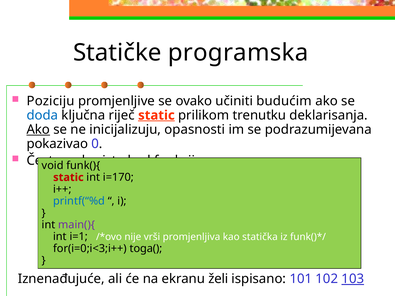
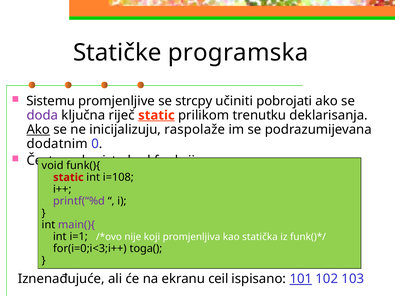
Poziciju: Poziciju -> Sistemu (51, 101)
ovako: ovako -> strcpy (194, 101)
budućim: budućim -> pobrojati (284, 101)
doda colour: blue -> purple (42, 115)
opasnosti: opasnosti -> raspolaže (195, 130)
pokazivao: pokazivao -> dodatnim (57, 144)
i=170: i=170 -> i=108 (118, 178)
printf(“%d colour: blue -> purple (79, 201)
vrši: vrši -> koji (152, 237)
želi: želi -> ceil (218, 279)
101 underline: none -> present (301, 279)
103 underline: present -> none (353, 279)
